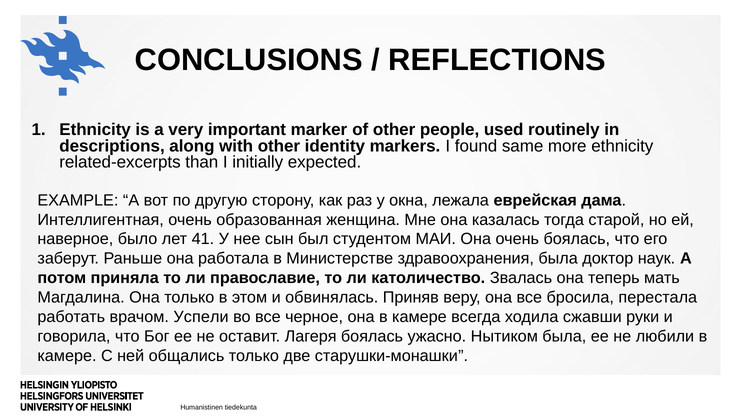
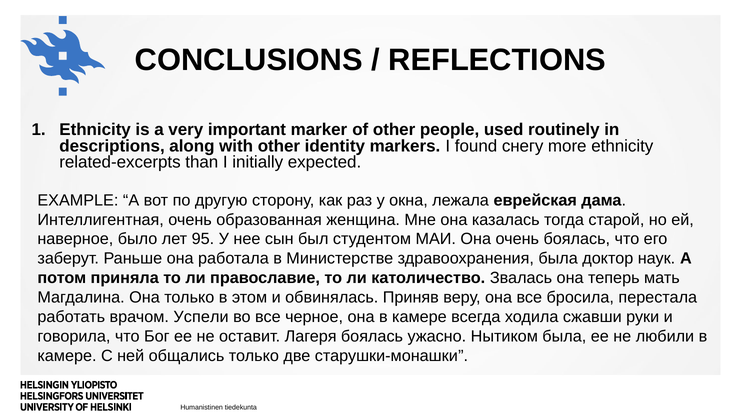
same: same -> снегу (523, 146)
41: 41 -> 95 (203, 239)
